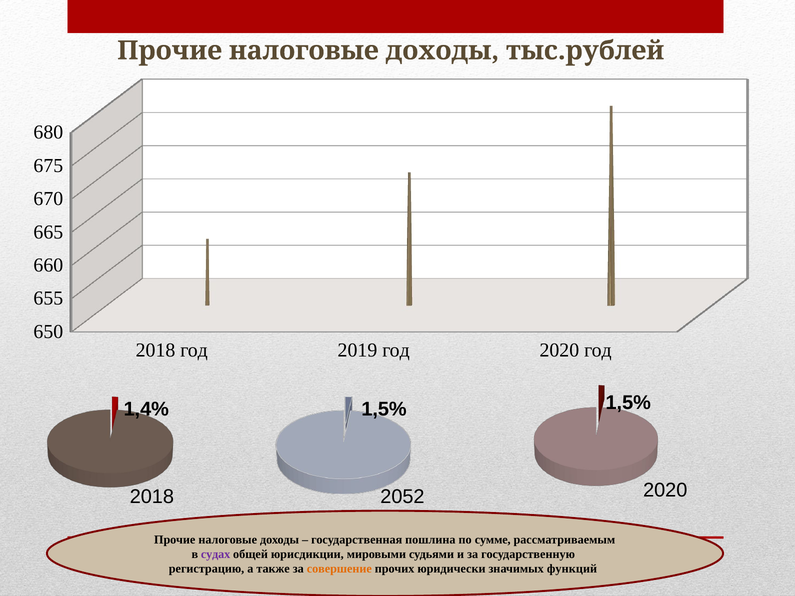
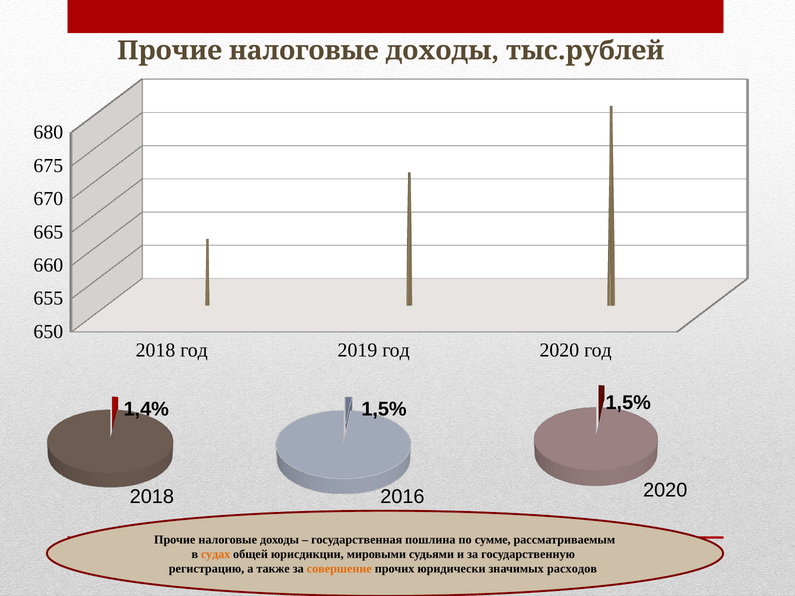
2052: 2052 -> 2016 (402, 497)
судах colour: purple -> orange (216, 554)
функций: функций -> расходов (572, 569)
